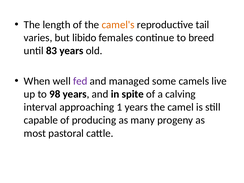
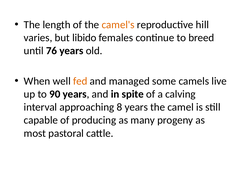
tail: tail -> hill (202, 25)
83: 83 -> 76 (52, 51)
fed colour: purple -> orange (80, 81)
98: 98 -> 90 (55, 94)
1: 1 -> 8 (119, 107)
